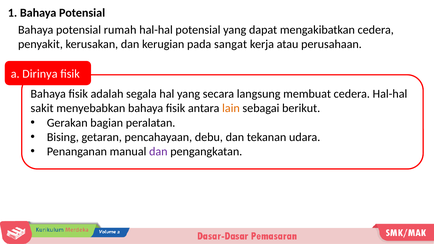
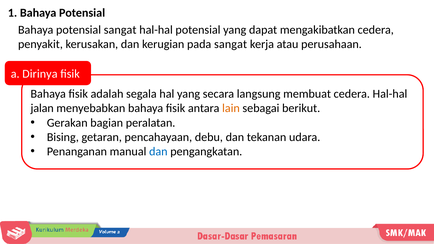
potensial rumah: rumah -> sangat (120, 30)
sakit: sakit -> jalan (42, 108)
dan colour: purple -> blue (158, 152)
